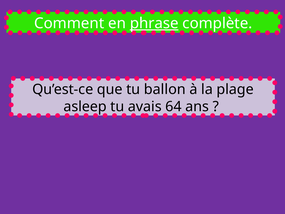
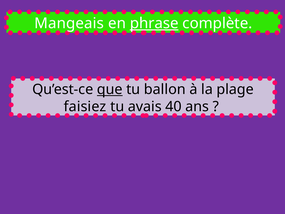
Comment: Comment -> Mangeais (69, 23)
que underline: none -> present (110, 89)
asleep: asleep -> faisiez (85, 106)
64: 64 -> 40 (173, 106)
